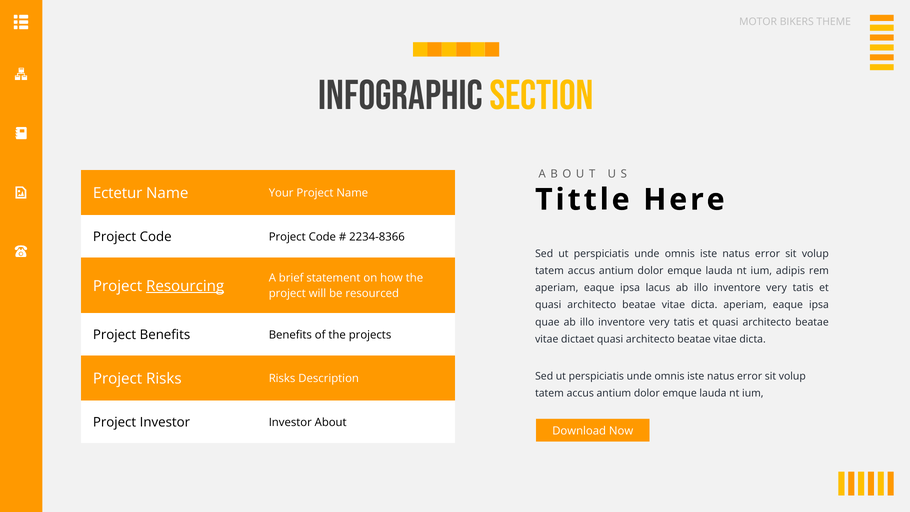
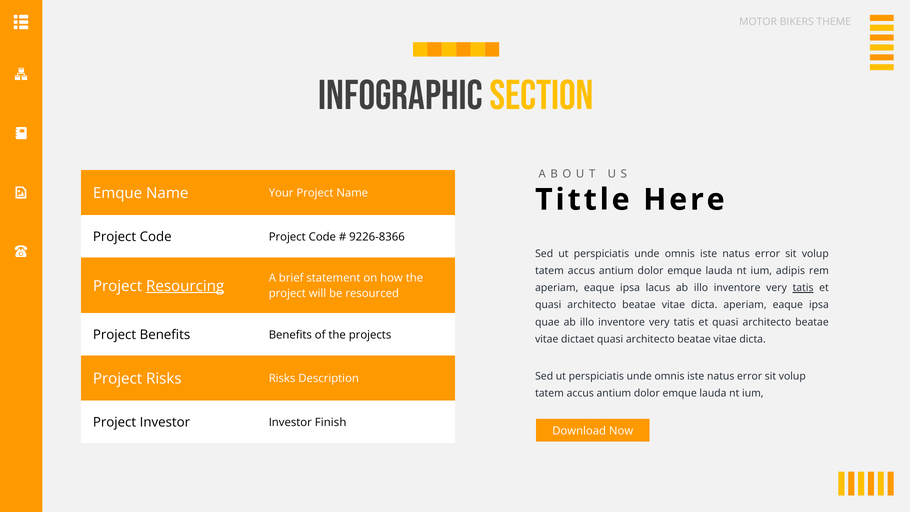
Ectetur: Ectetur -> Emque (118, 193)
2234-8366: 2234-8366 -> 9226-8366 (377, 237)
tatis underline: none -> present (803, 288)
About: About -> Finish (331, 422)
